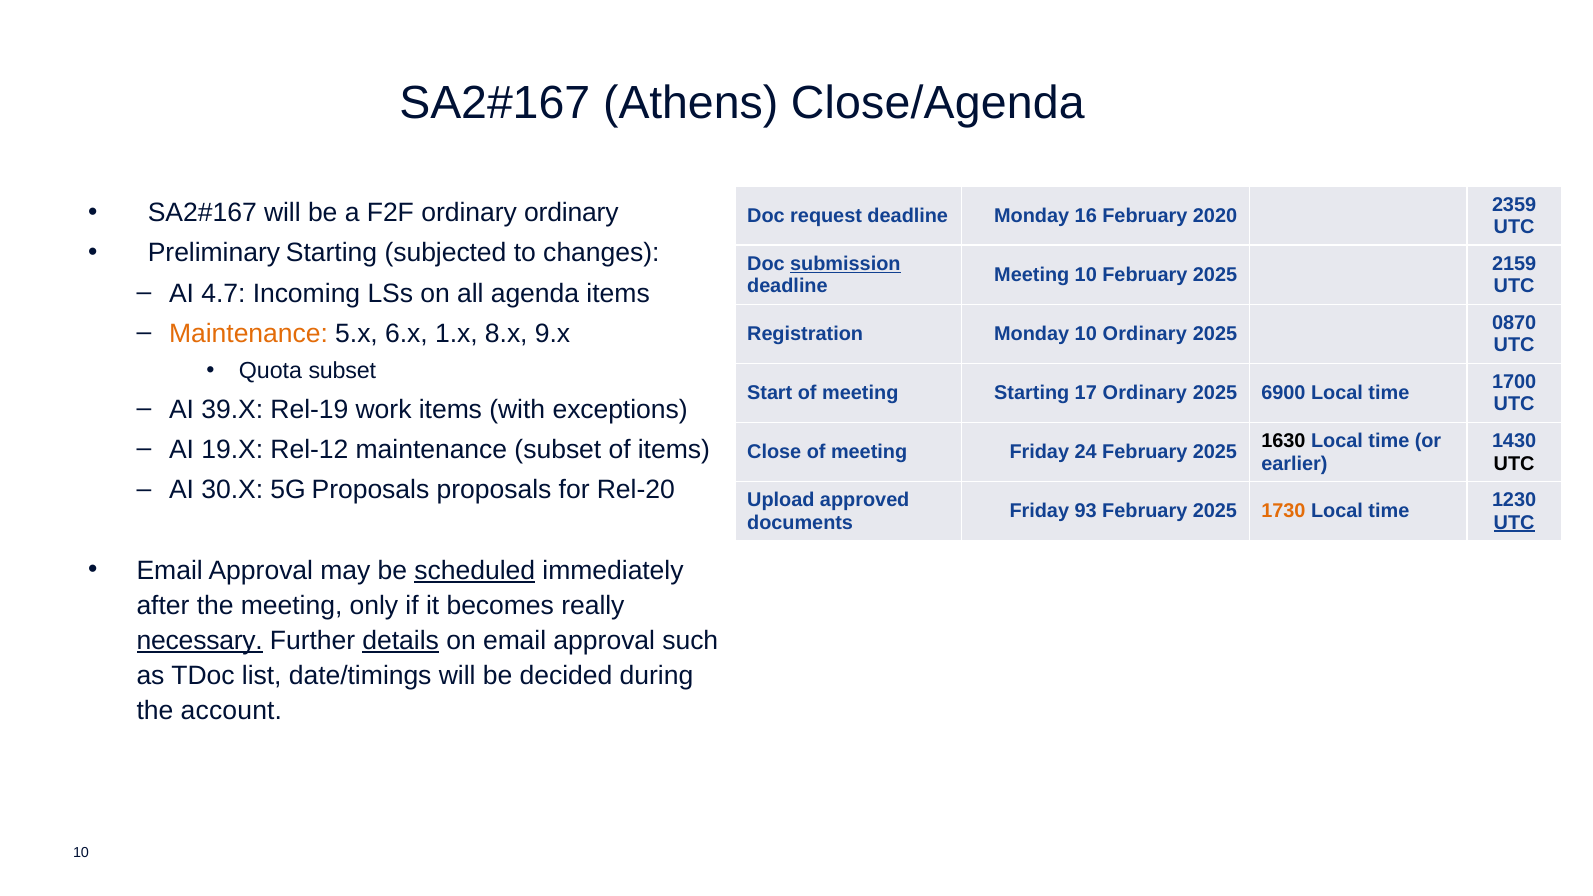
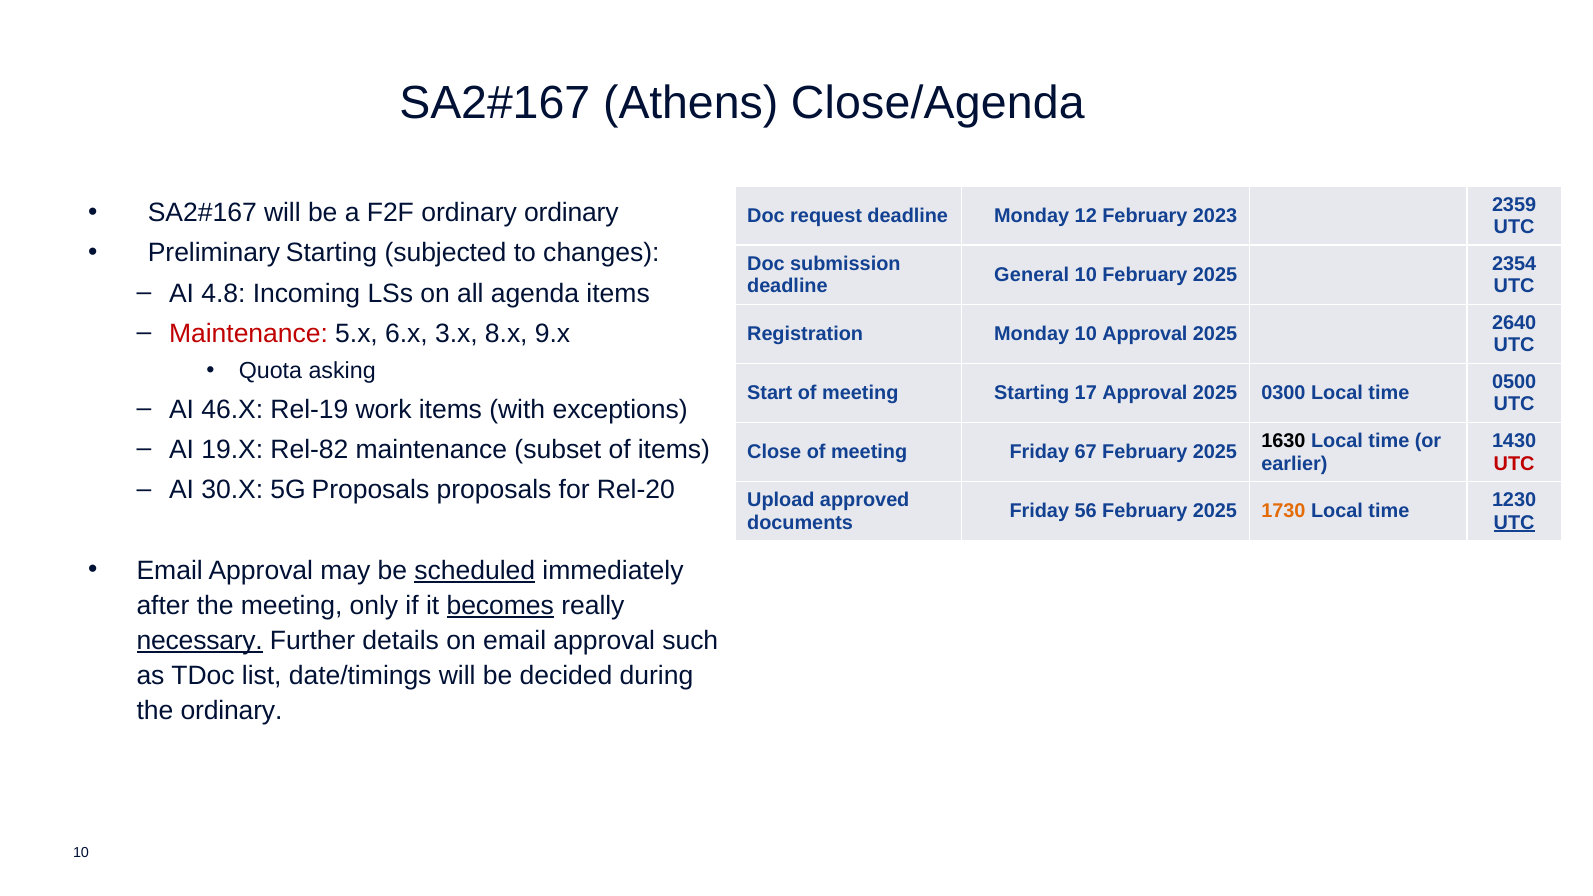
16: 16 -> 12 (1086, 216)
2020: 2020 -> 2023 (1215, 216)
submission underline: present -> none (845, 264)
2159: 2159 -> 2354 (1514, 264)
Meeting: Meeting -> General (1032, 275)
4.7: 4.7 -> 4.8 (223, 294)
0870: 0870 -> 2640 (1514, 323)
Maintenance colour: orange -> red (249, 334)
1.x: 1.x -> 3.x (456, 334)
10 Ordinary: Ordinary -> Approval (1145, 334)
Quota subset: subset -> asking (342, 371)
1700: 1700 -> 0500 (1514, 382)
17 Ordinary: Ordinary -> Approval (1145, 393)
6900: 6900 -> 0300 (1283, 393)
39.X: 39.X -> 46.X (232, 409)
Rel-12: Rel-12 -> Rel-82 (309, 450)
24: 24 -> 67 (1086, 452)
UTC colour: black -> red (1514, 463)
93: 93 -> 56 (1086, 511)
becomes underline: none -> present (500, 606)
details underline: present -> none (401, 641)
the account: account -> ordinary (232, 711)
